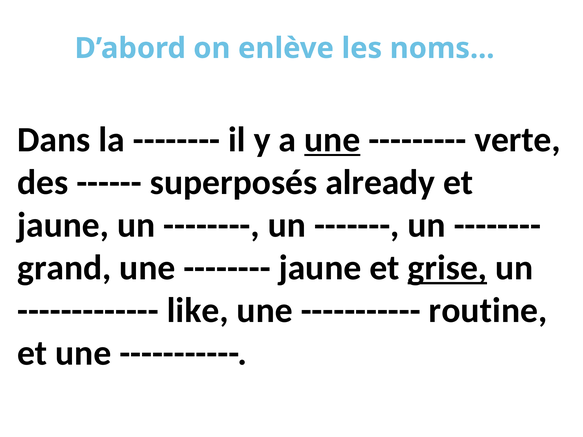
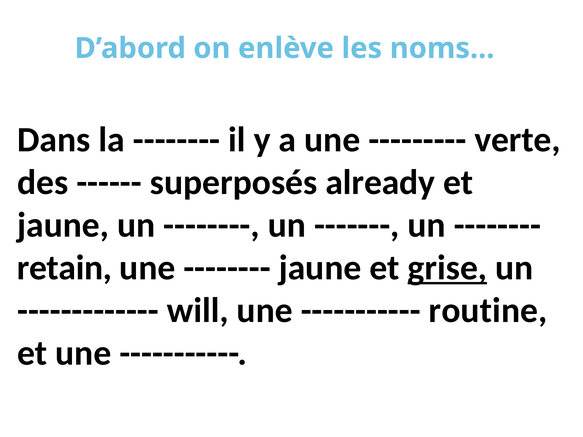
une underline: present -> none (332, 140)
grand: grand -> retain (64, 268)
like: like -> will (198, 311)
